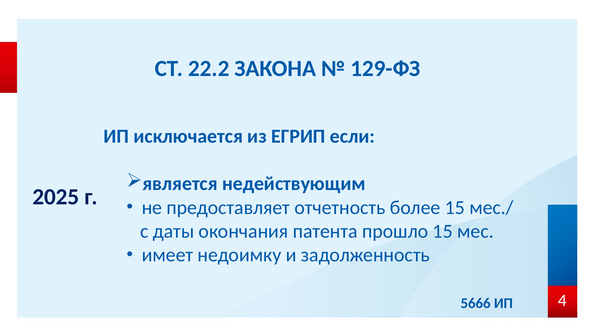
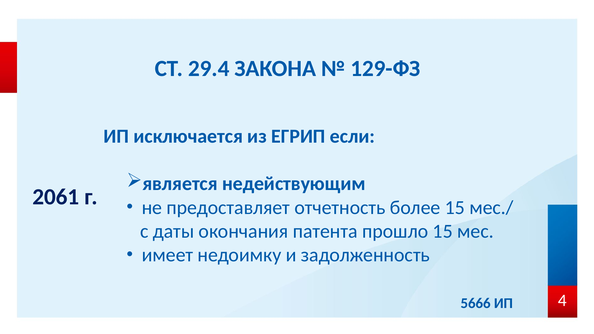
22.2: 22.2 -> 29.4 (209, 69)
2025: 2025 -> 2061 (56, 197)
